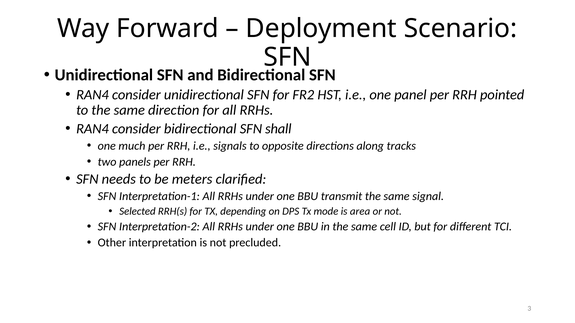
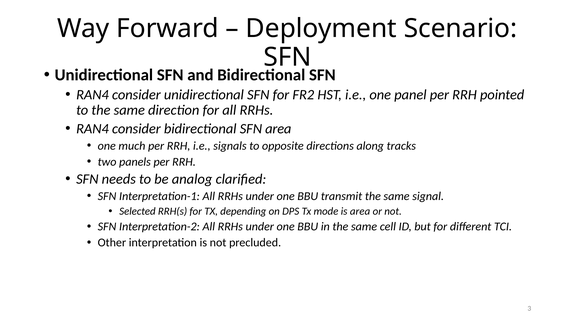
SFN shall: shall -> area (278, 129)
meters: meters -> analog (192, 179)
